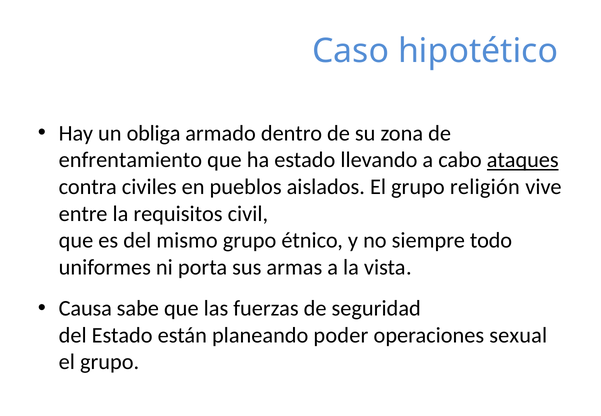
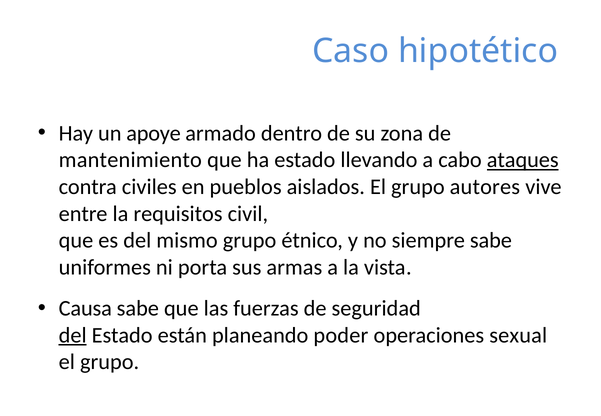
obliga: obliga -> apoye (154, 133)
enfrentamiento: enfrentamiento -> mantenimiento (130, 160)
religión: religión -> autores (485, 187)
siempre todo: todo -> sabe (491, 241)
del underline: none -> present (73, 335)
